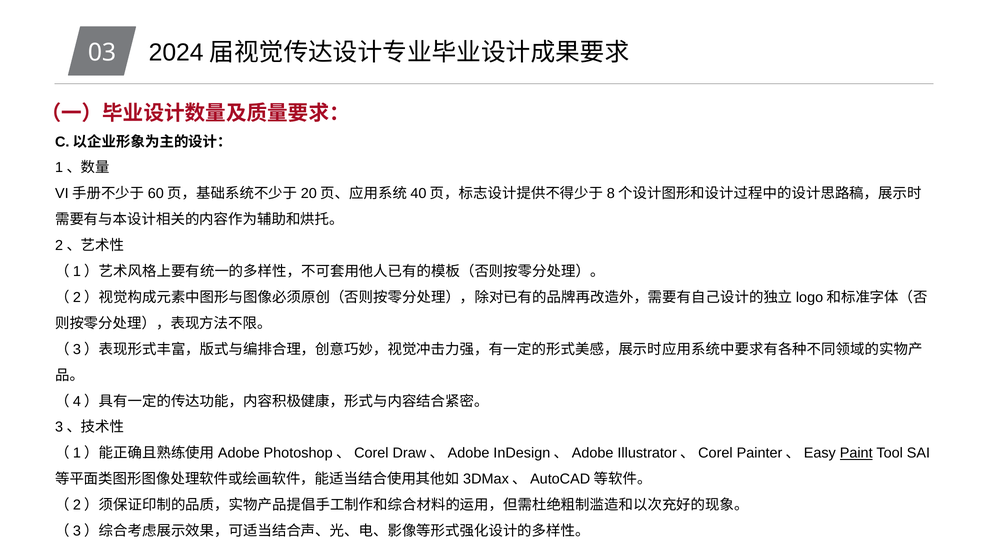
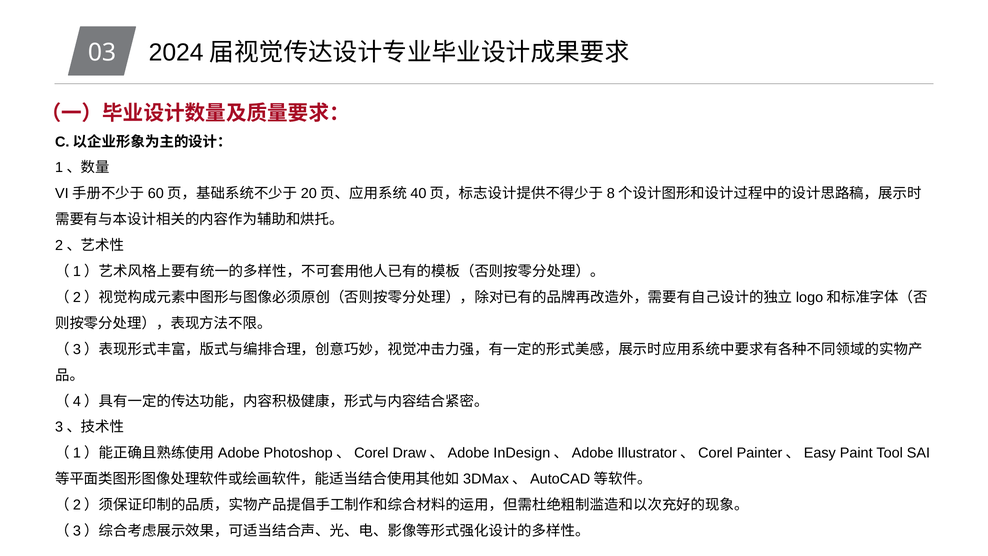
Paint underline: present -> none (856, 453)
